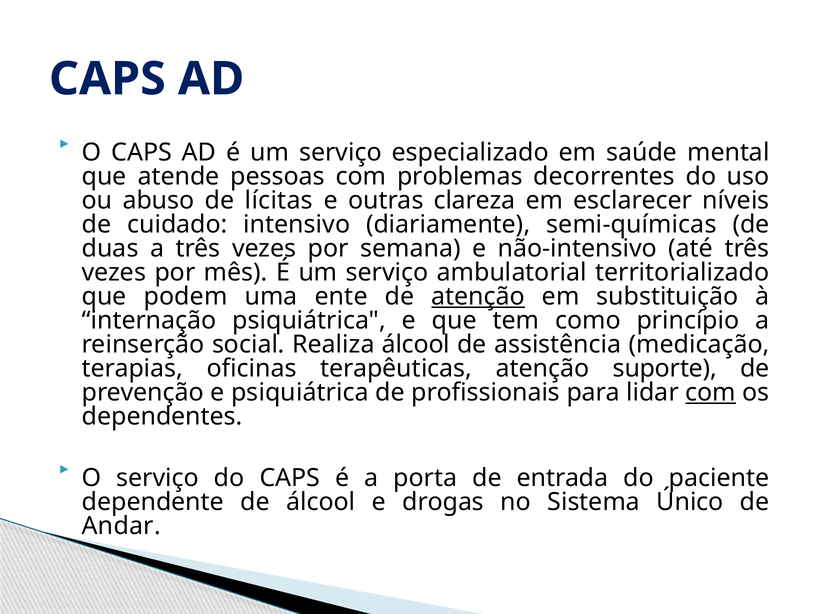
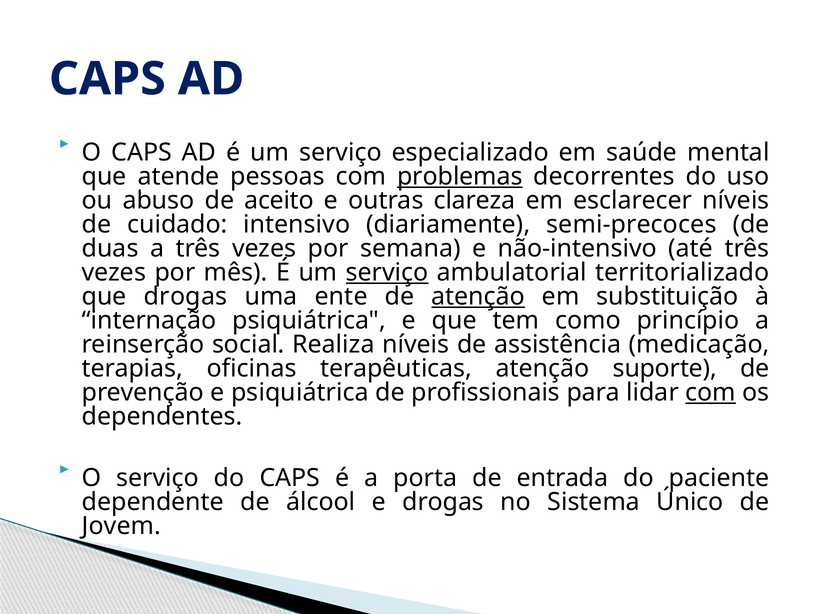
problemas underline: none -> present (460, 177)
lícitas: lícitas -> aceito (279, 201)
semi-químicas: semi-químicas -> semi-precoces (631, 225)
serviço underline: none -> present (387, 273)
que podem: podem -> drogas (186, 297)
Realiza álcool: álcool -> níveis (416, 345)
Andar: Andar -> Jovem (121, 526)
